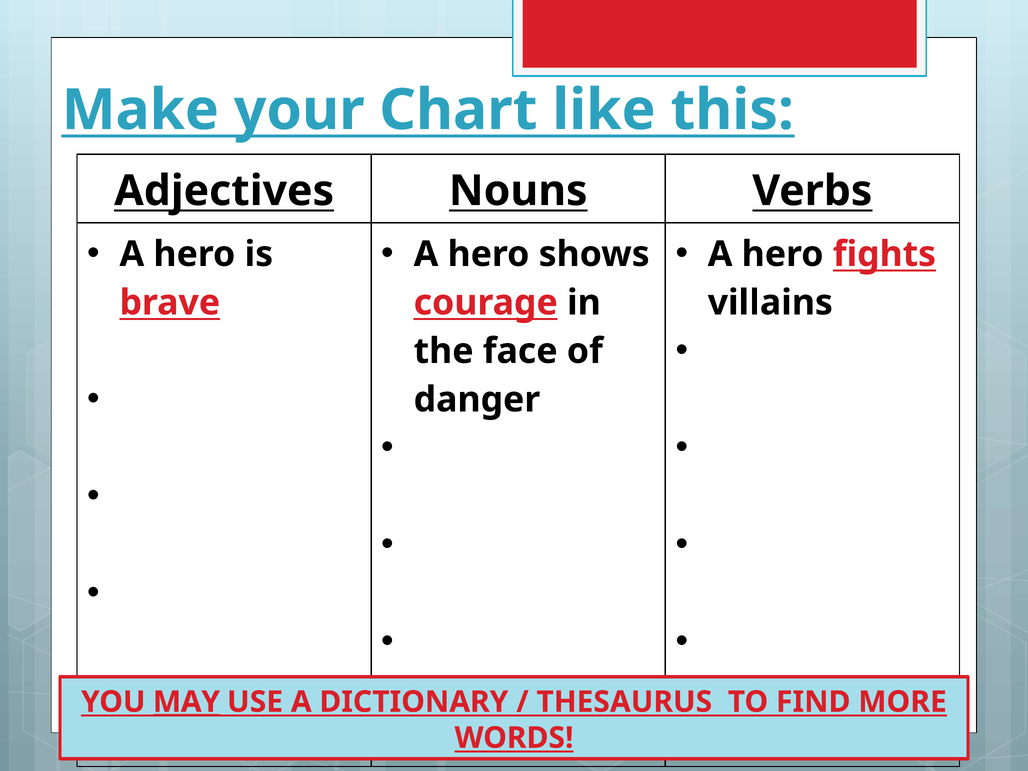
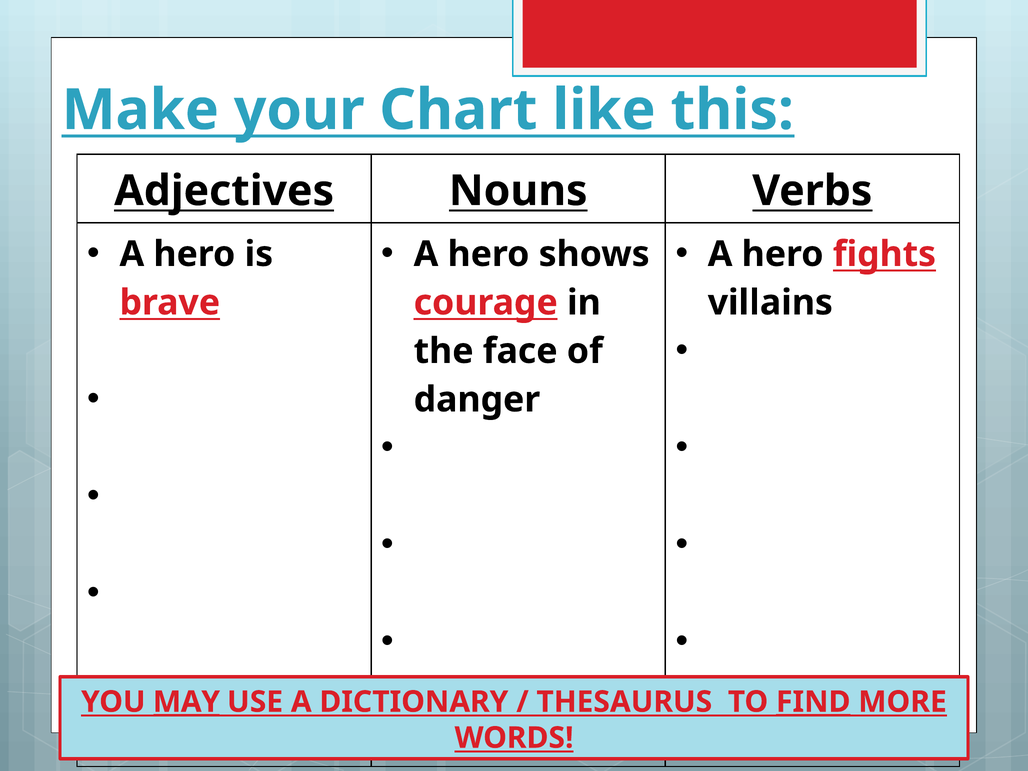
FIND underline: none -> present (813, 702)
